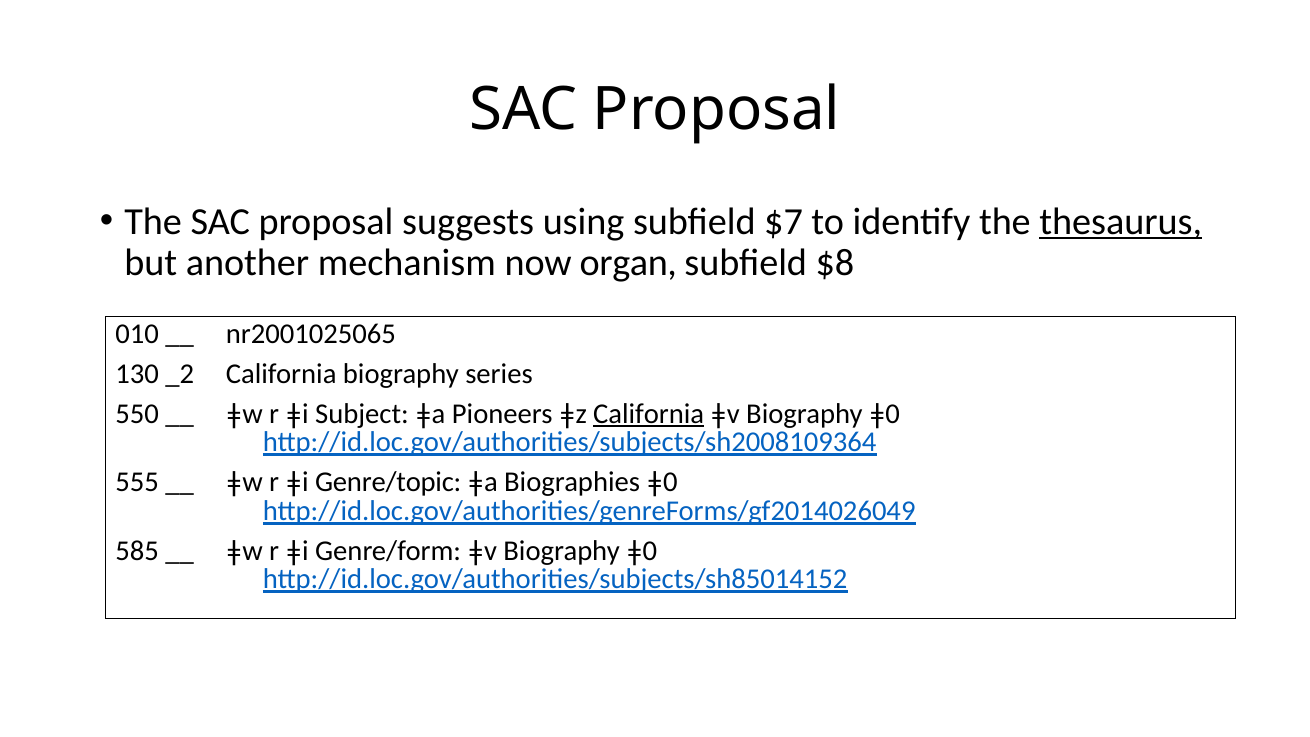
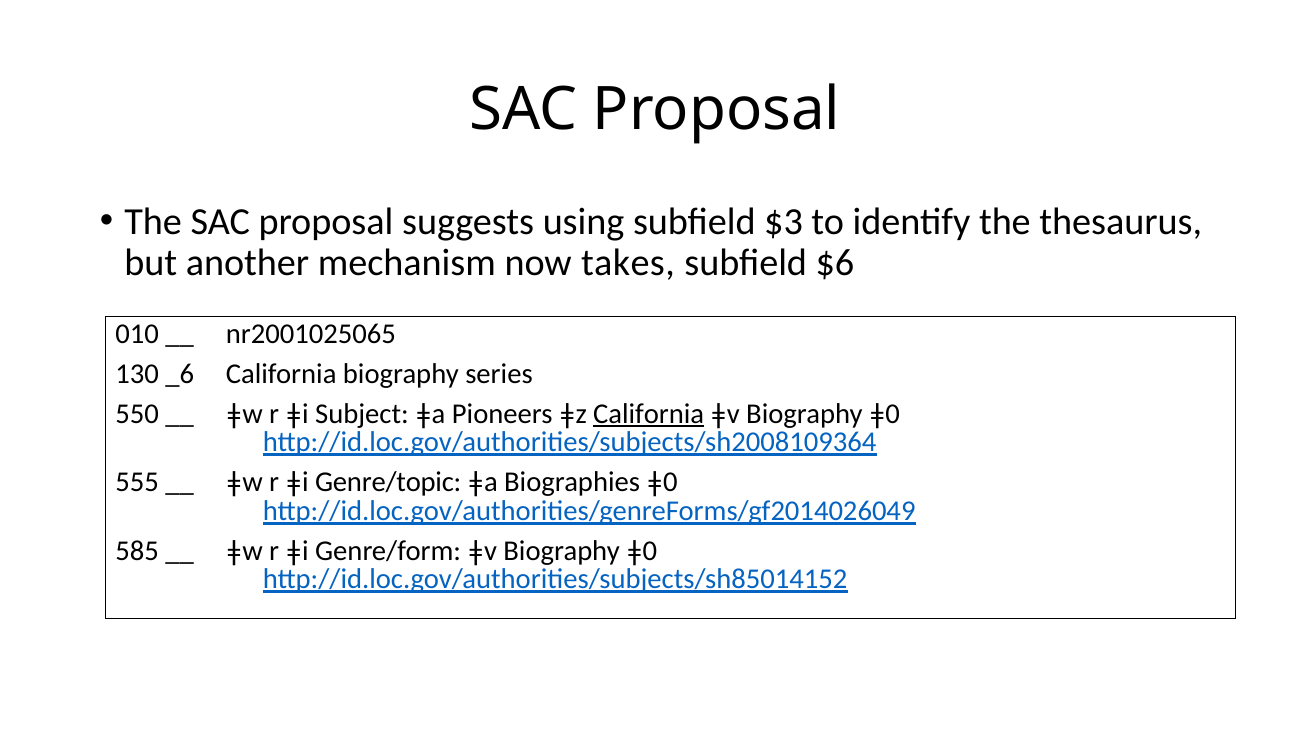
$7: $7 -> $3 (784, 221)
thesaurus underline: present -> none (1121, 221)
organ: organ -> takes (628, 263)
$8: $8 -> $6 (835, 263)
_2: _2 -> _6 (180, 374)
